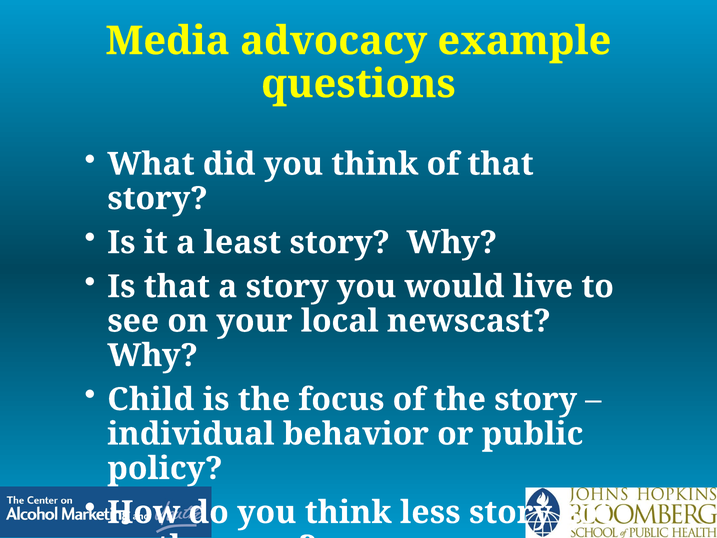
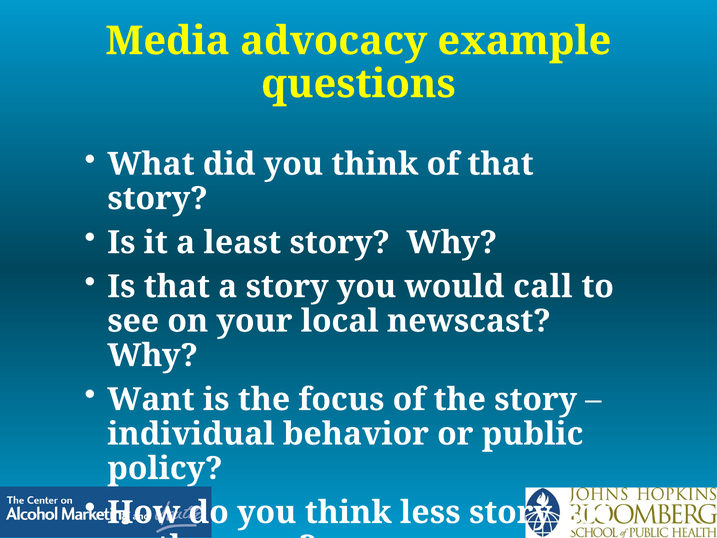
live: live -> call (543, 287)
Child: Child -> Want (151, 399)
